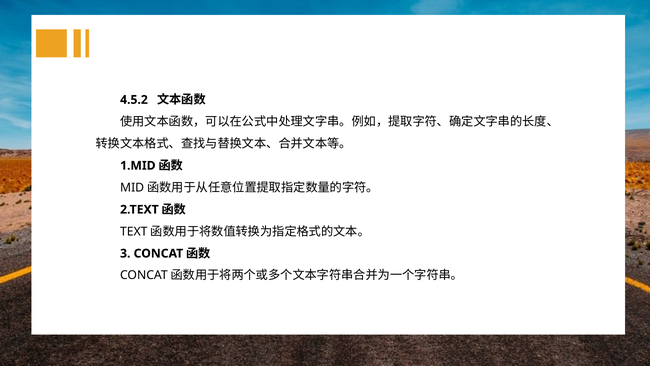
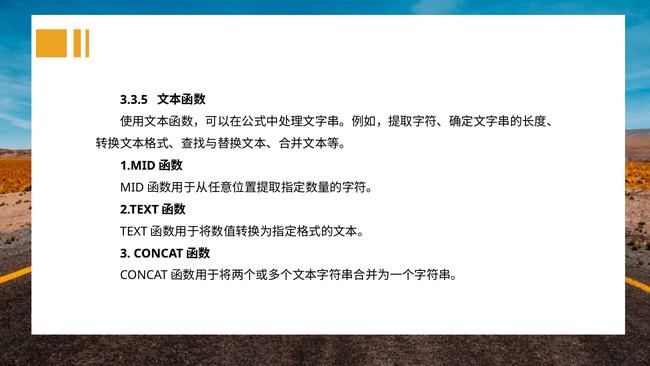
4.5.2: 4.5.2 -> 3.3.5 (134, 100)
